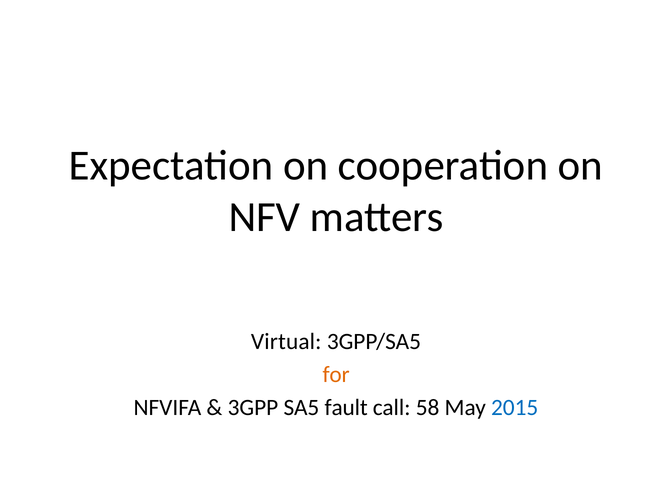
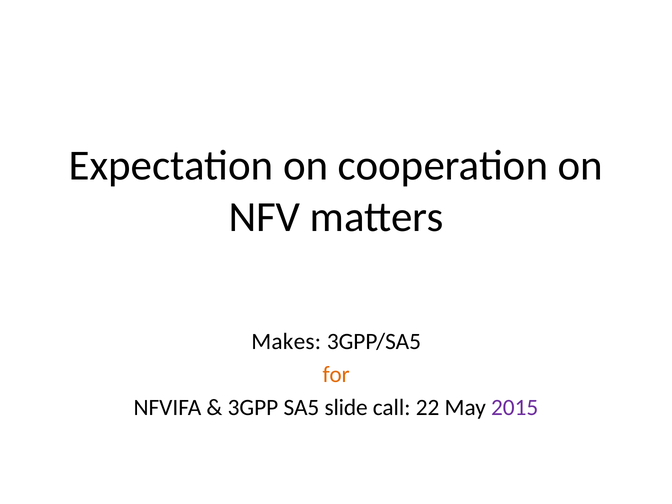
Virtual: Virtual -> Makes (286, 342)
fault: fault -> slide (346, 407)
58: 58 -> 22 (428, 407)
2015 colour: blue -> purple (515, 407)
